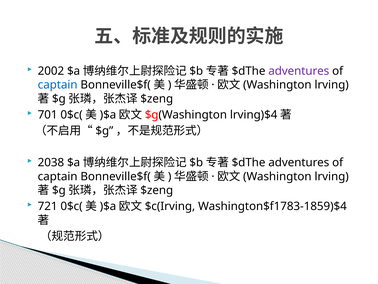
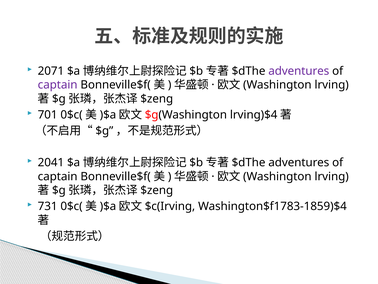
2002: 2002 -> 2071 (51, 71)
captain colour: blue -> purple (58, 85)
2038: 2038 -> 2041 (51, 162)
721: 721 -> 731 (48, 206)
